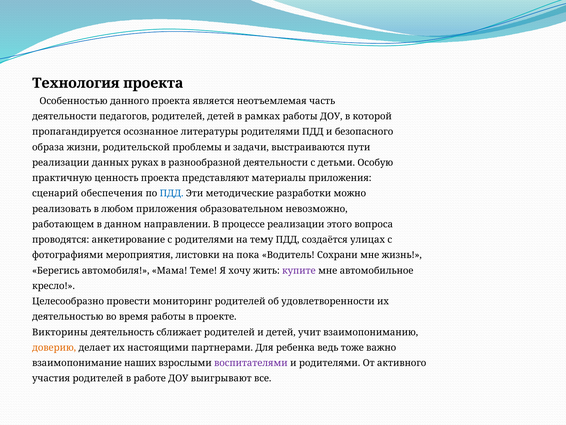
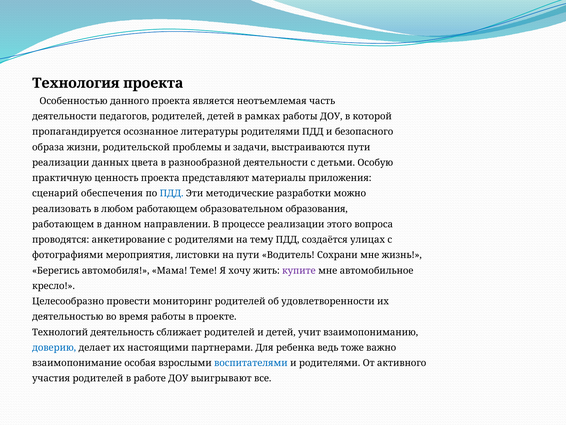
руках: руках -> цвета (145, 163)
любом приложения: приложения -> работающем (167, 209)
невозможно: невозможно -> образования (317, 209)
на пока: пока -> пути (248, 255)
Викторины: Викторины -> Технологий (60, 332)
доверию colour: orange -> blue (54, 347)
наших: наших -> особая (140, 363)
воспитателями colour: purple -> blue (251, 363)
